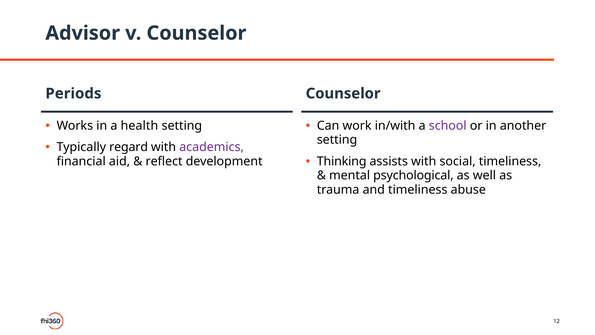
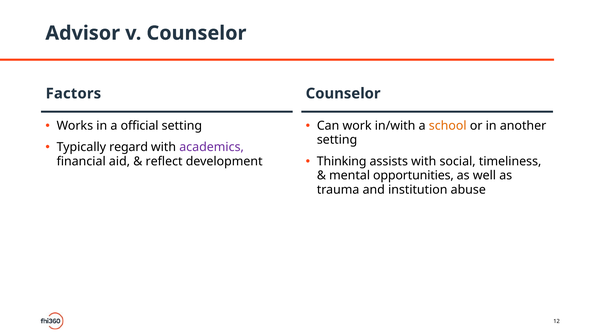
Periods: Periods -> Factors (73, 93)
health: health -> official (140, 125)
school colour: purple -> orange (448, 125)
psychological: psychological -> opportunities (413, 175)
and timeliness: timeliness -> institution (418, 189)
